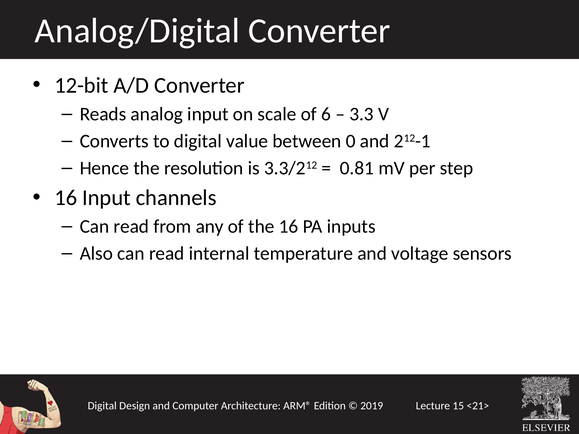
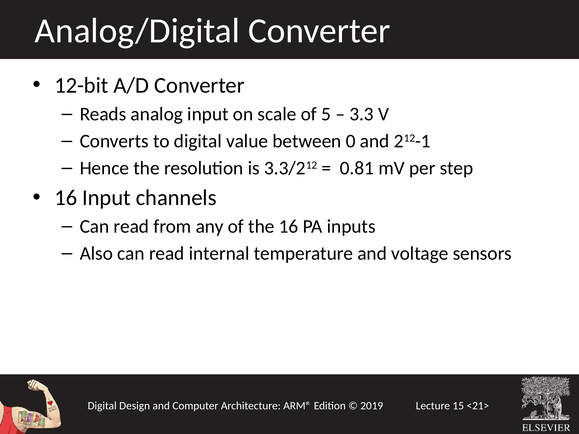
6: 6 -> 5 (326, 114)
